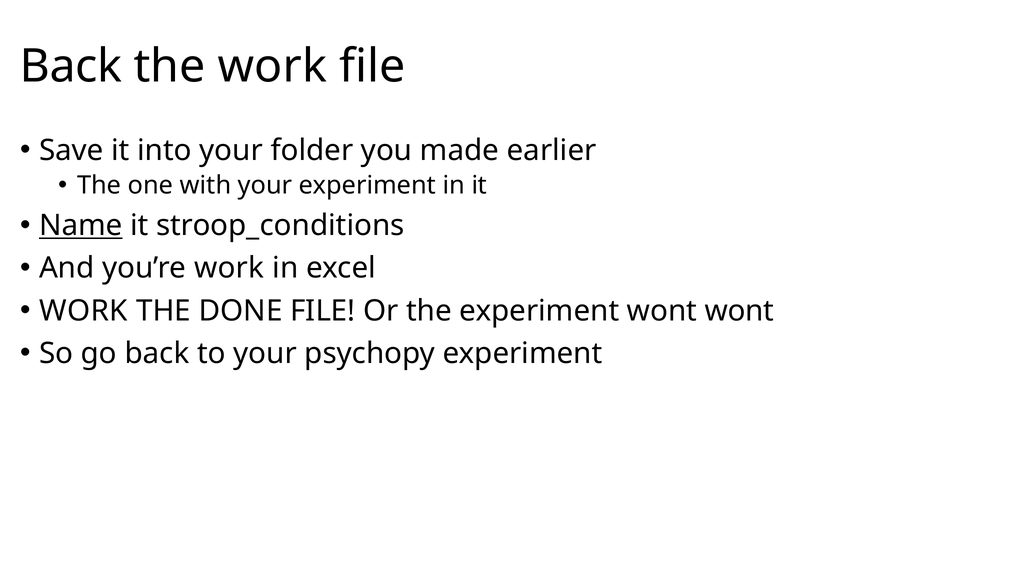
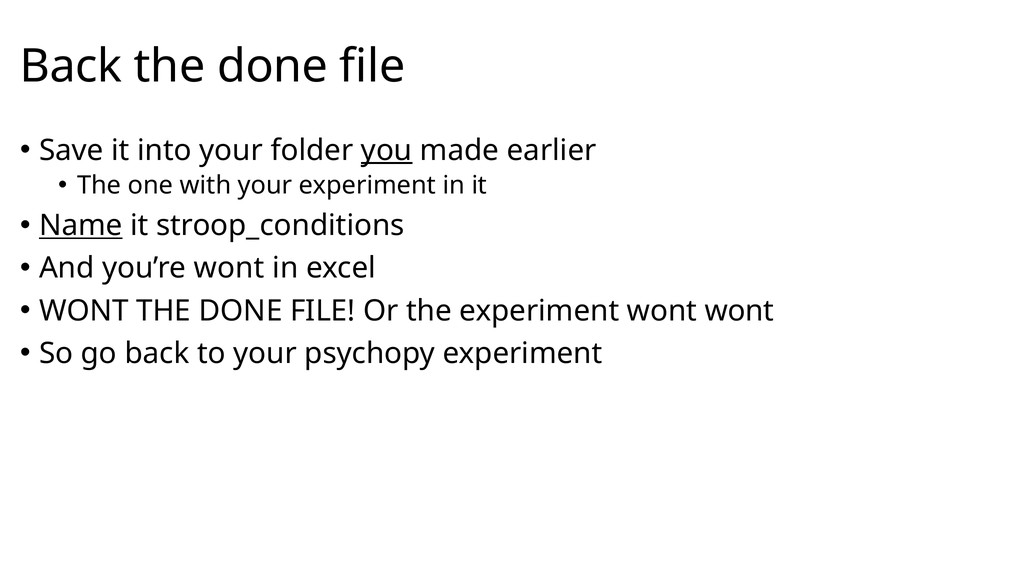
work: work -> done (273, 66)
you underline: none -> present (387, 151)
you’re work: work -> wont (229, 268)
WORK: WORK -> WONT (84, 311)
